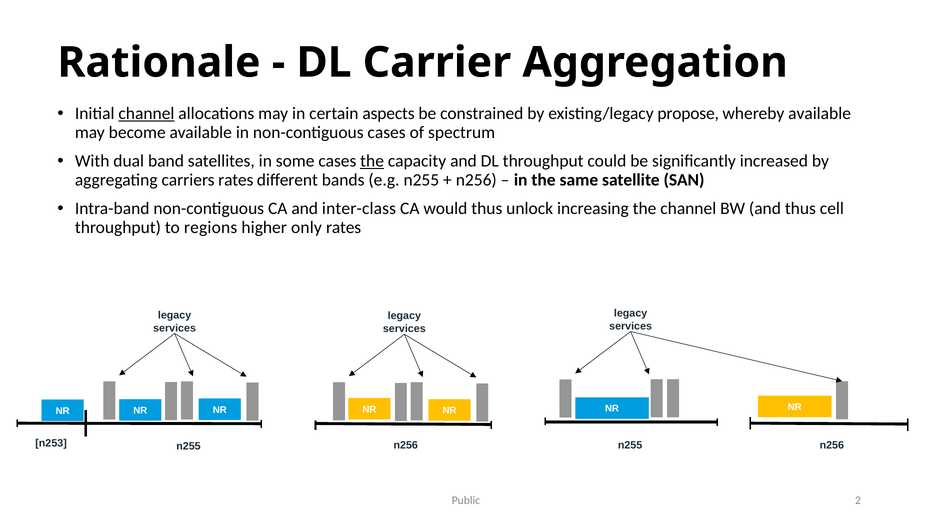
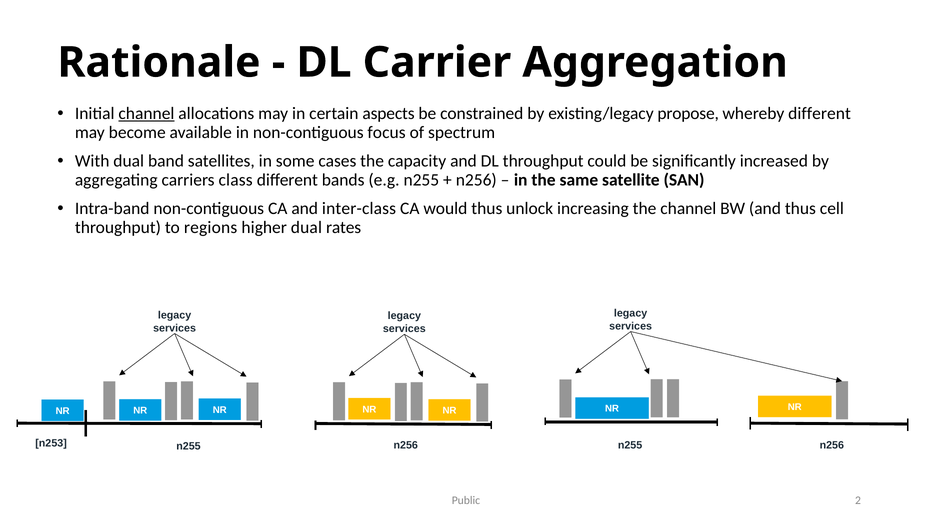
whereby available: available -> different (820, 114)
non-contiguous cases: cases -> focus (387, 132)
the underline: present -> none (372, 161)
carriers rates: rates -> class (236, 180)
higher only: only -> dual (306, 227)
